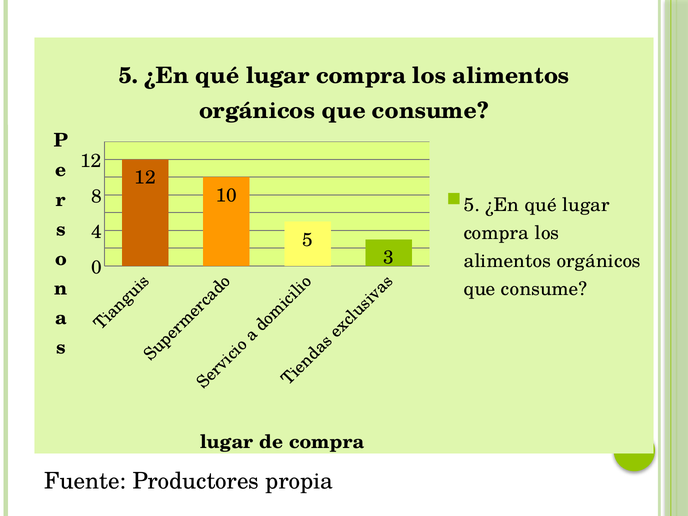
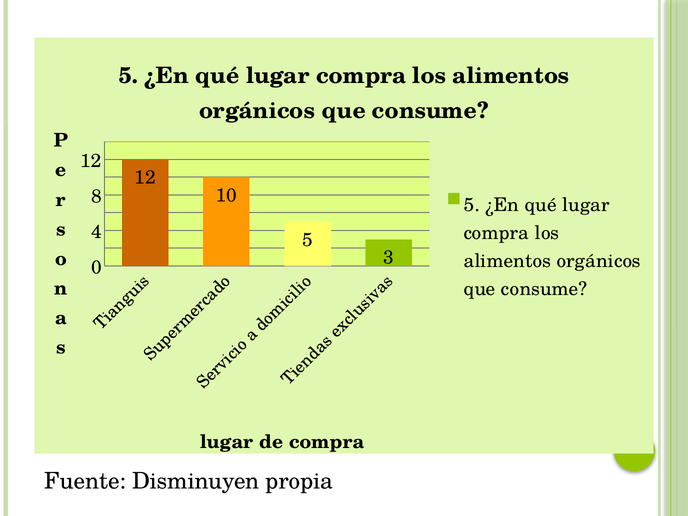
Productores: Productores -> Disminuyen (196, 481)
